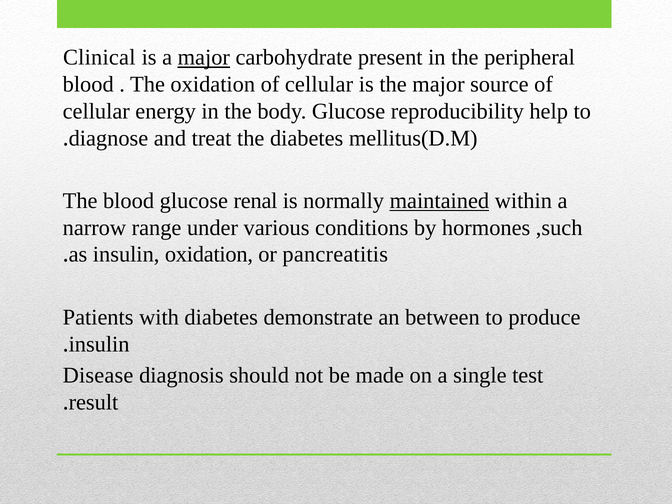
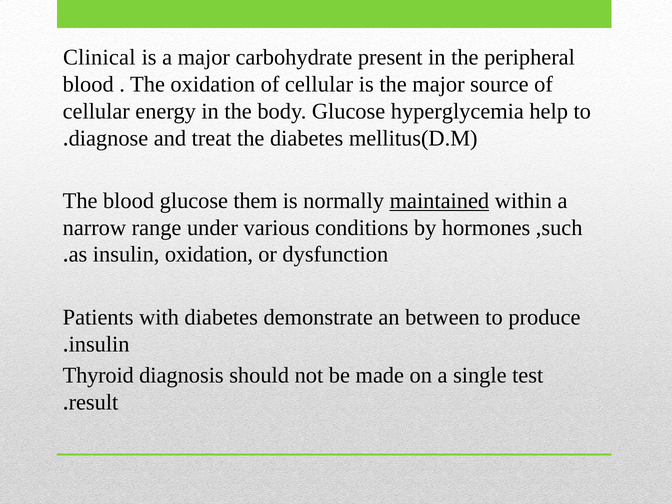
major underline: present -> none (204, 57)
reproducibility: reproducibility -> hyperglycemia (457, 111)
renal: renal -> them (255, 201)
pancreatitis: pancreatitis -> dysfunction (335, 255)
Disease: Disease -> Thyroid (98, 376)
